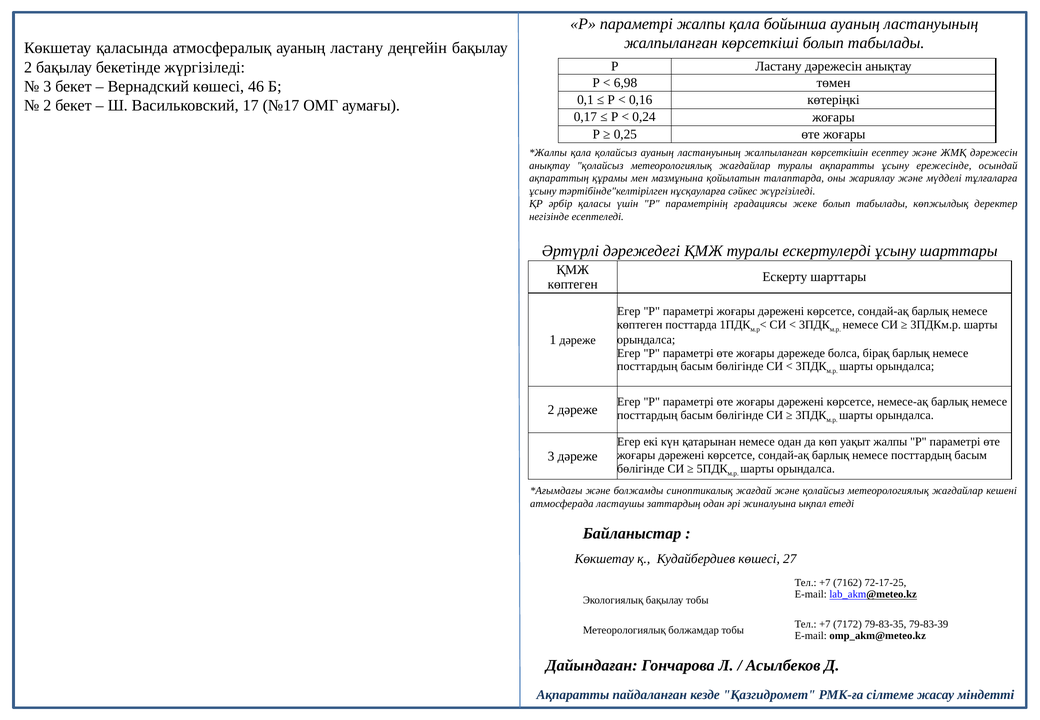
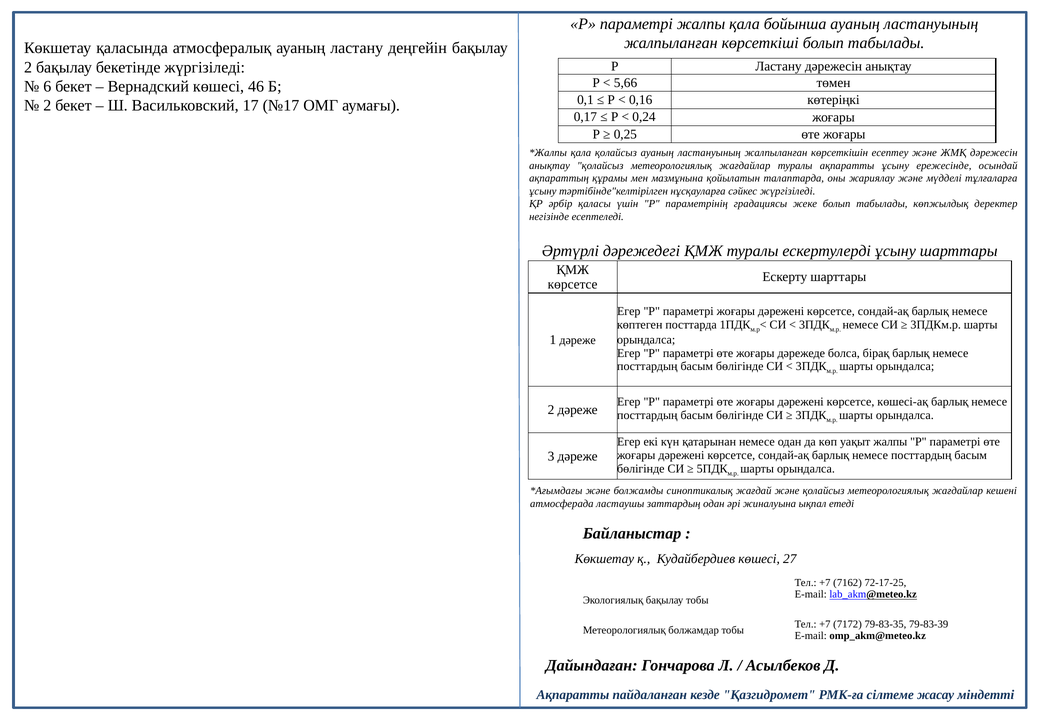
6,98: 6,98 -> 5,66 (626, 83)
3: 3 -> 6 (47, 86)
көптеген: көптеген -> көрсетсе (573, 284)
немесе-ақ: немесе-ақ -> көшесі-ақ (903, 402)
